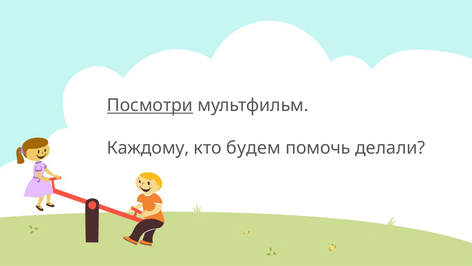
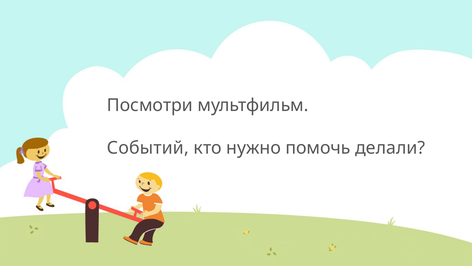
Посмотри underline: present -> none (150, 105)
Каждому: Каждому -> Событий (148, 148)
будем: будем -> нужно (254, 148)
